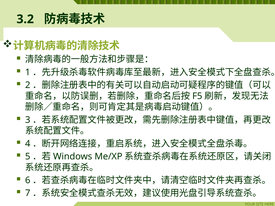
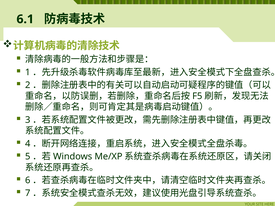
3.2: 3.2 -> 6.1 (25, 19)
